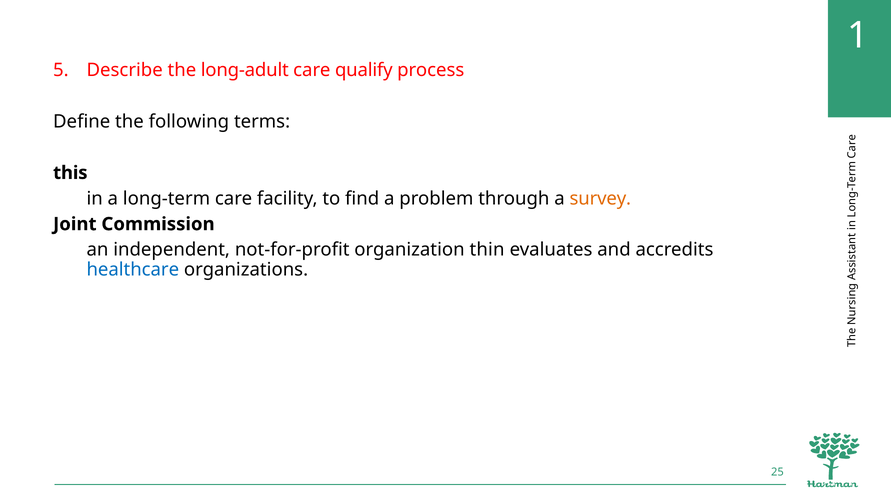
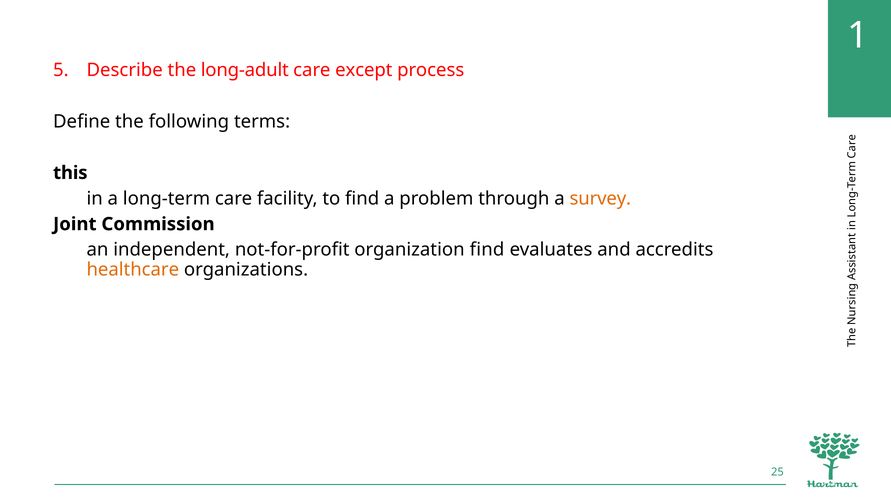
qualify: qualify -> except (364, 70)
organization thin: thin -> find (487, 250)
healthcare colour: blue -> orange (133, 270)
